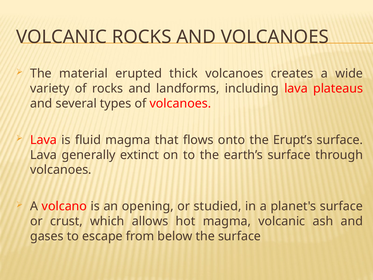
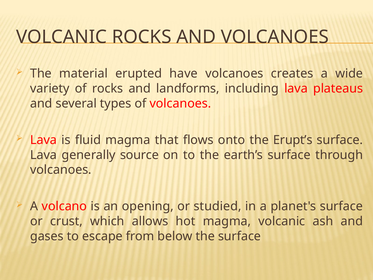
thick: thick -> have (184, 74)
extinct: extinct -> source (139, 155)
